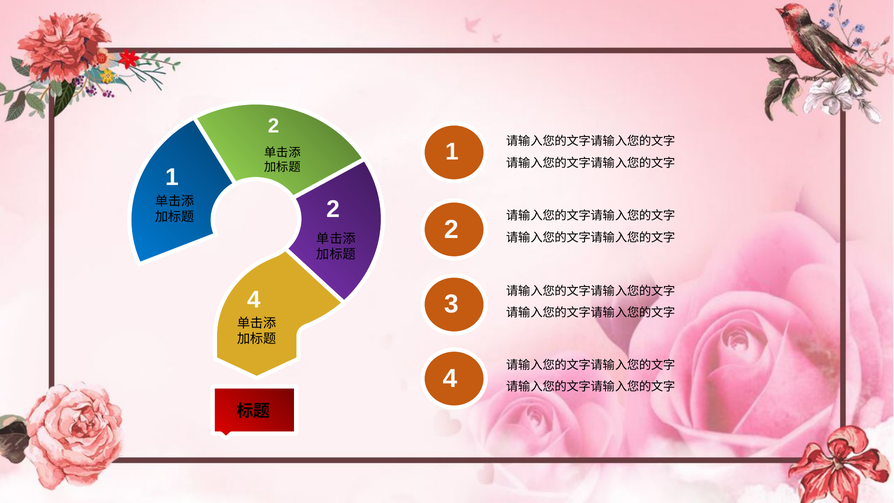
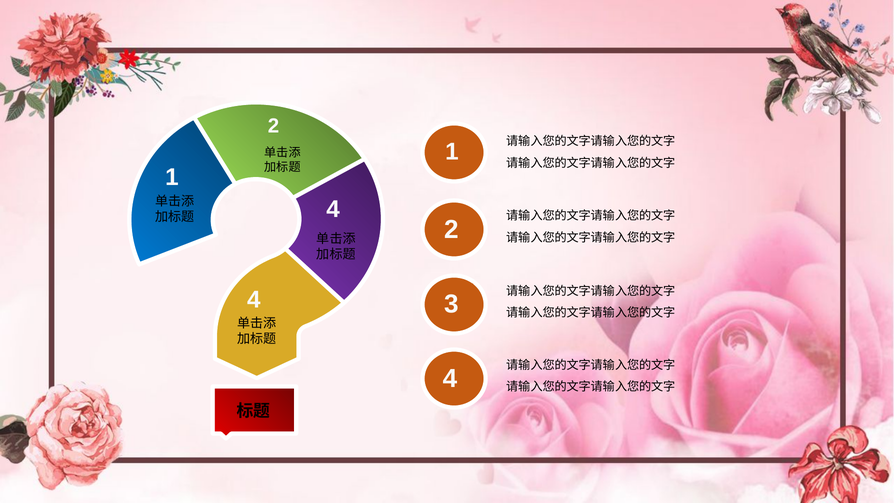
2: 2 -> 4 (333, 209)
